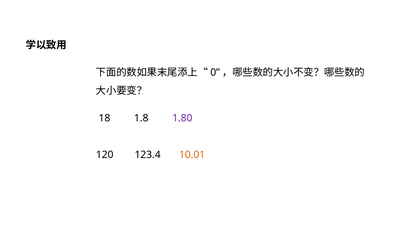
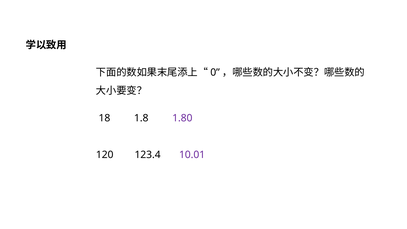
10.01 colour: orange -> purple (192, 155)
